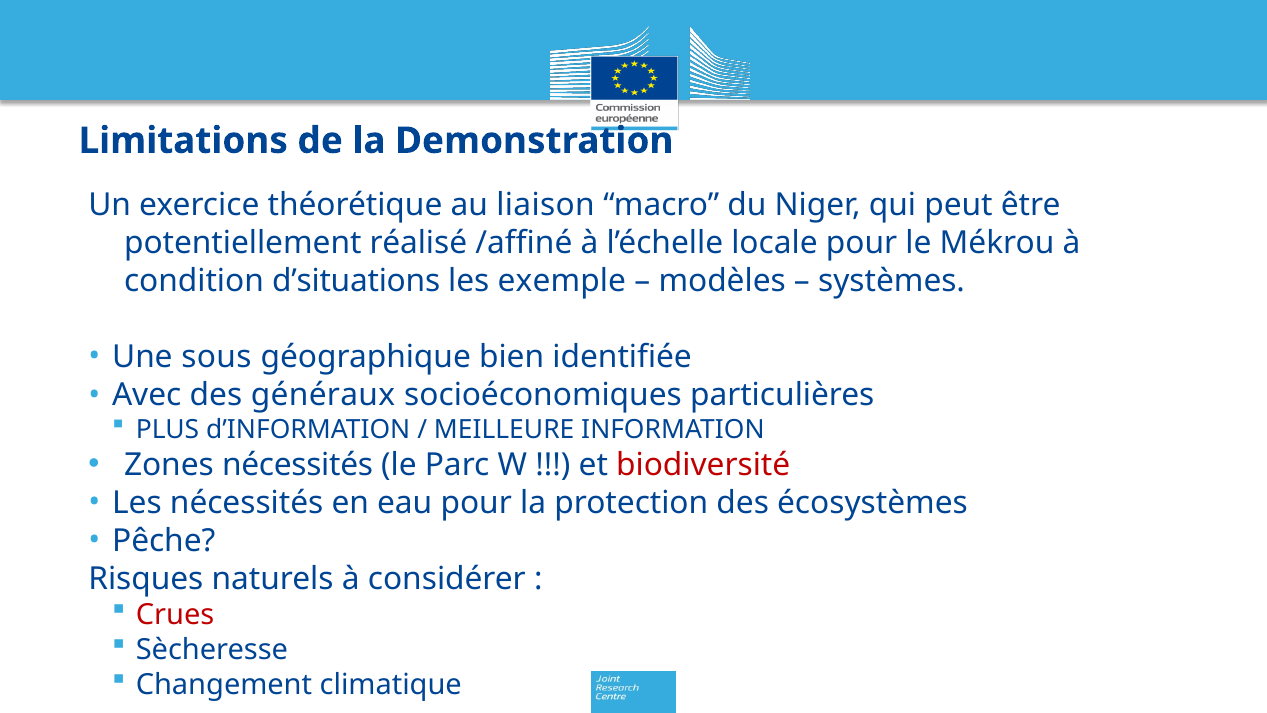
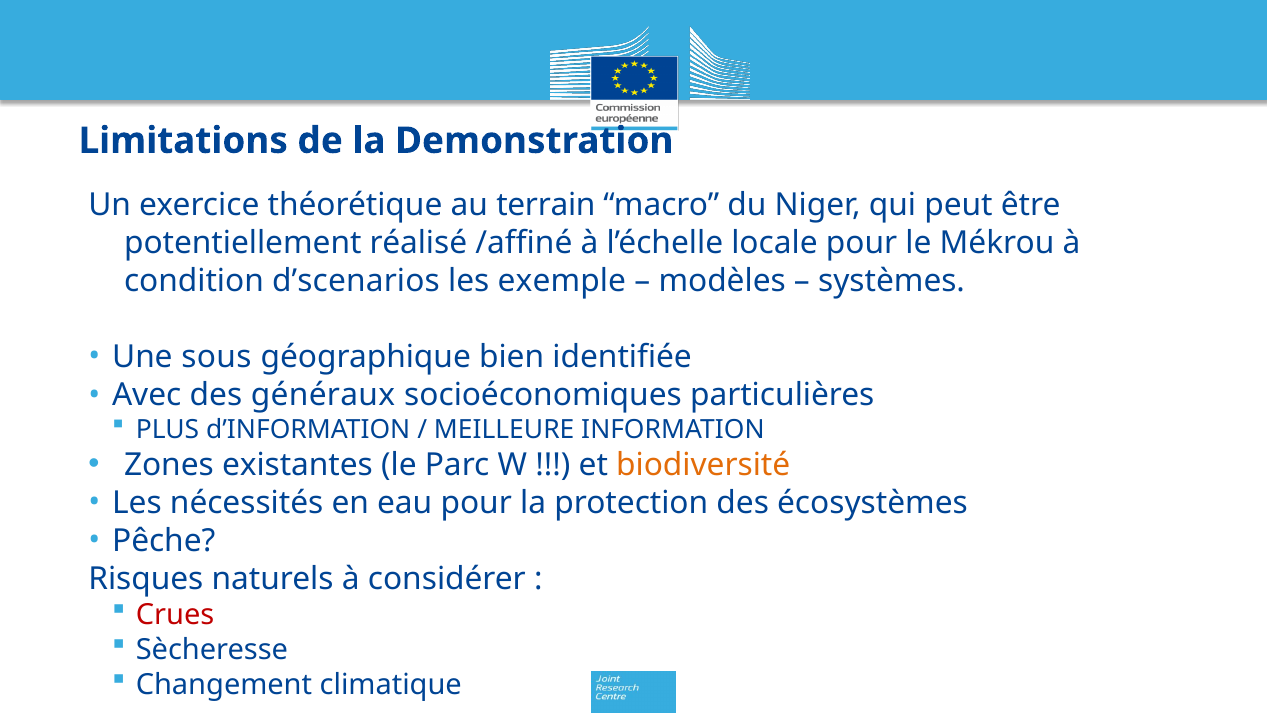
liaison: liaison -> terrain (546, 205)
d’situations: d’situations -> d’scenarios (356, 281)
Zones nécessités: nécessités -> existantes (297, 464)
biodiversité colour: red -> orange (703, 464)
